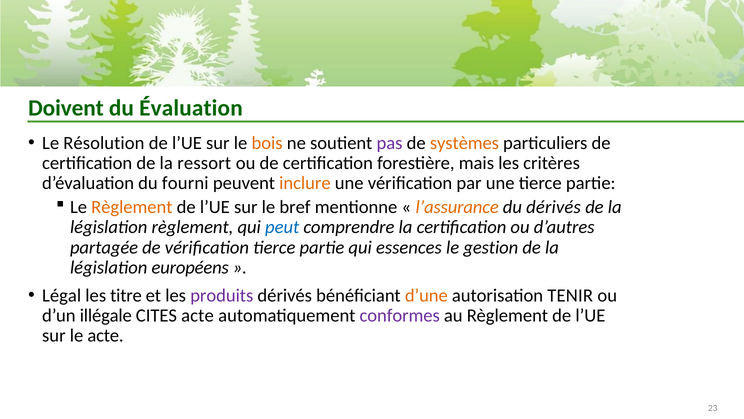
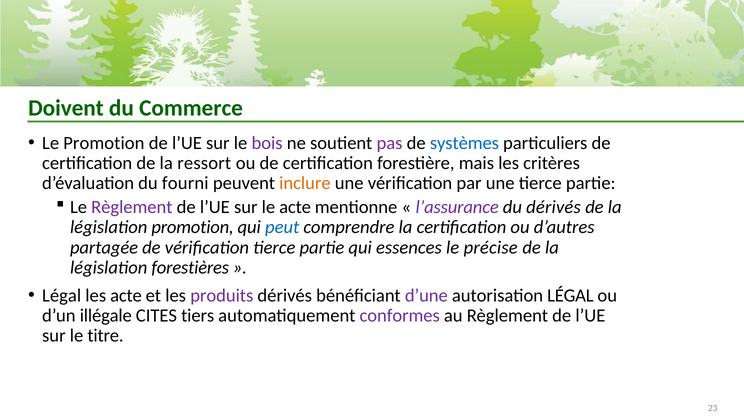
Évaluation: Évaluation -> Commerce (191, 108)
Le Résolution: Résolution -> Promotion (104, 143)
bois colour: orange -> purple (267, 143)
systèmes colour: orange -> blue (464, 143)
Règlement colour: orange -> purple (132, 207)
le bref: bref -> acte (295, 207)
l’assurance colour: orange -> purple (457, 207)
législation règlement: règlement -> promotion (193, 227)
gestion: gestion -> précise (491, 247)
européens: européens -> forestières (190, 267)
les titre: titre -> acte (126, 295)
d’une colour: orange -> purple (426, 295)
autorisation TENIR: TENIR -> LÉGAL (570, 295)
CITES acte: acte -> tiers (198, 315)
le acte: acte -> titre (106, 335)
